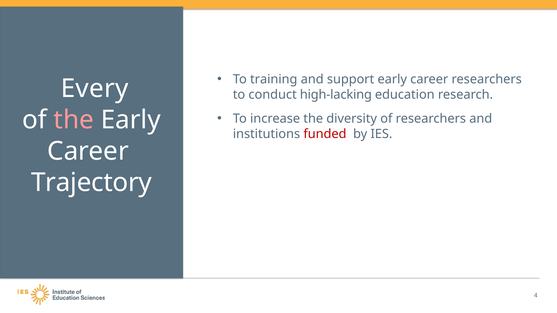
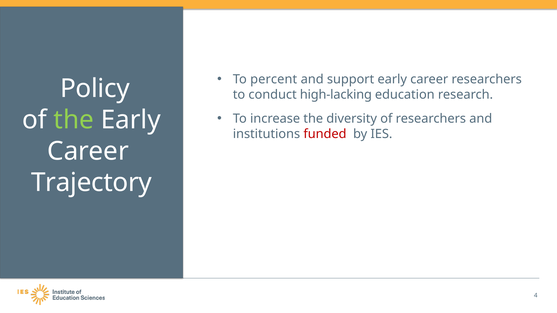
training: training -> percent (274, 79)
Every: Every -> Policy (95, 89)
the colour: pink -> light green (74, 120)
